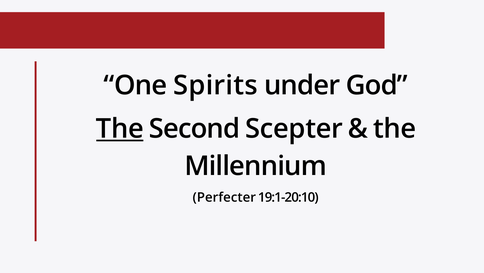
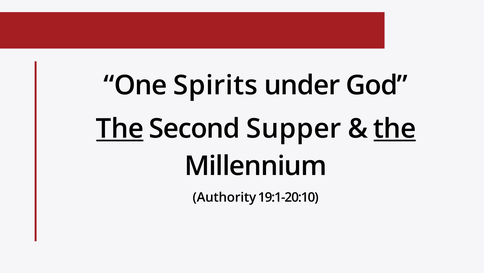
Scepter: Scepter -> Supper (294, 129)
the underline: none -> present (395, 129)
Perfecter: Perfecter -> Authority (224, 198)
